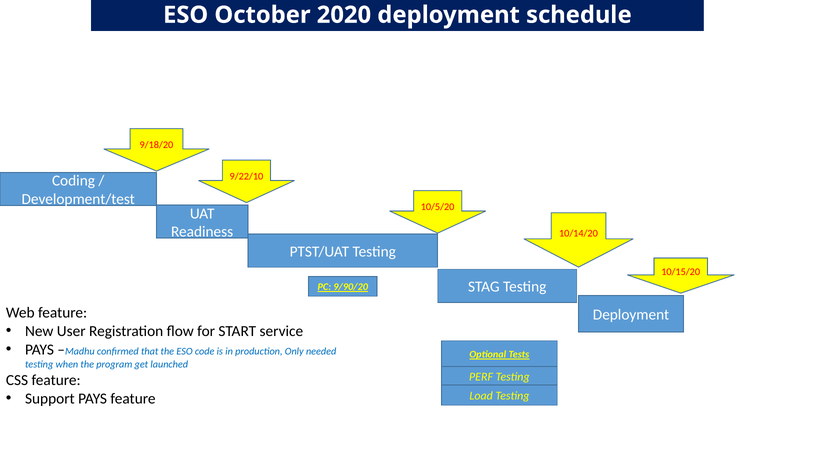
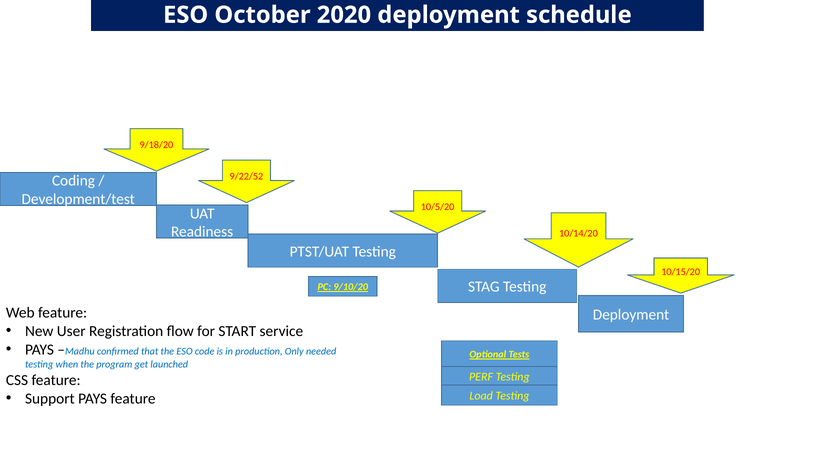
9/22/10: 9/22/10 -> 9/22/52 (246, 177)
9/90/20: 9/90/20 -> 9/10/20 (351, 287)
